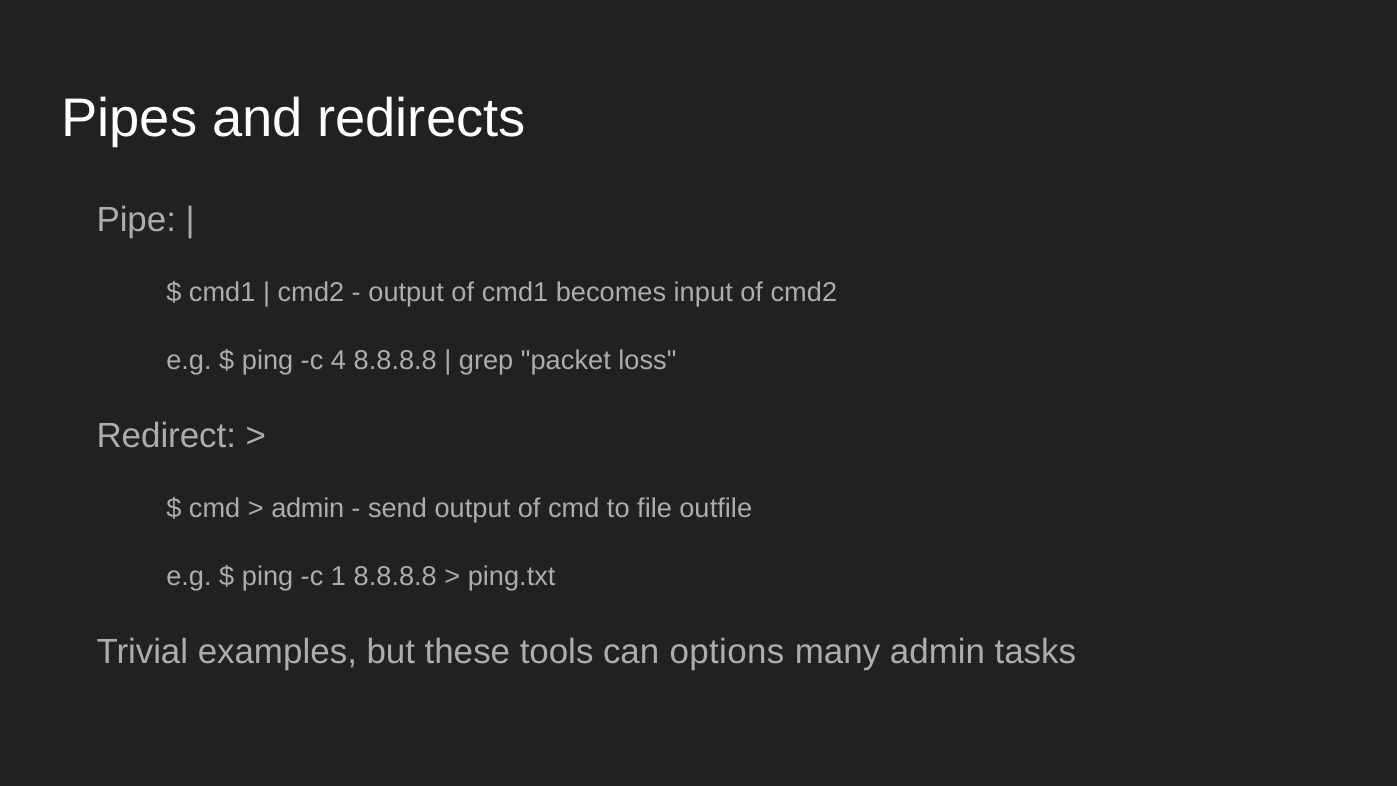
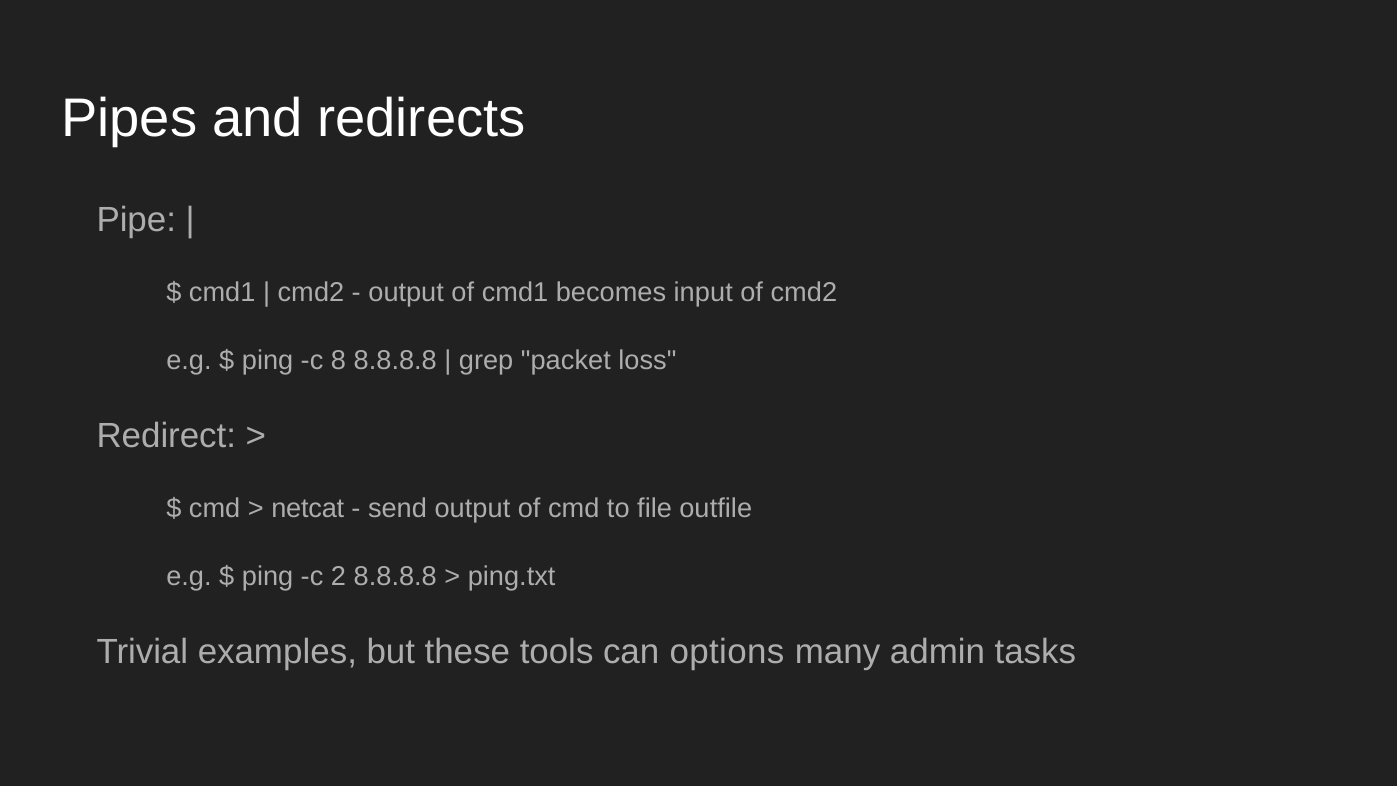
4: 4 -> 8 (338, 361)
admin: admin -> netcat (308, 508)
1: 1 -> 2 (338, 577)
